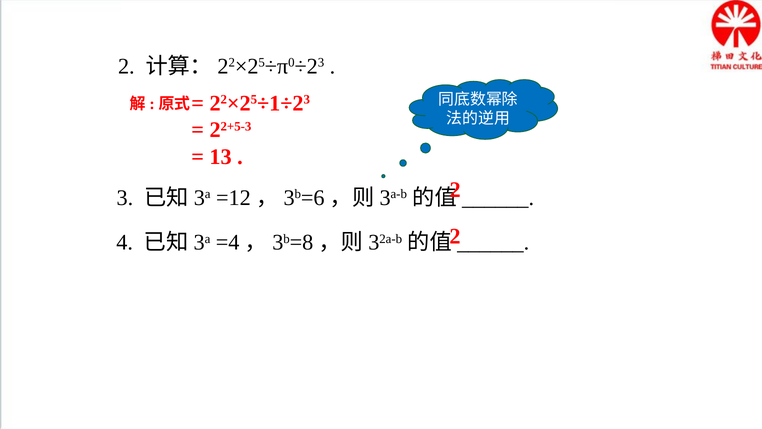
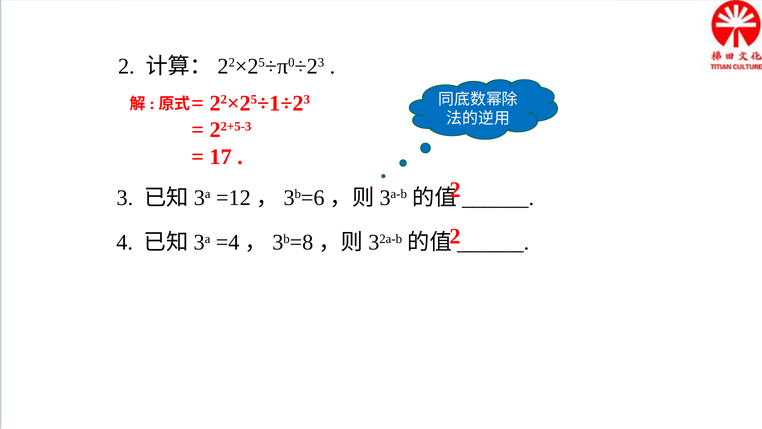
13: 13 -> 17 (221, 157)
